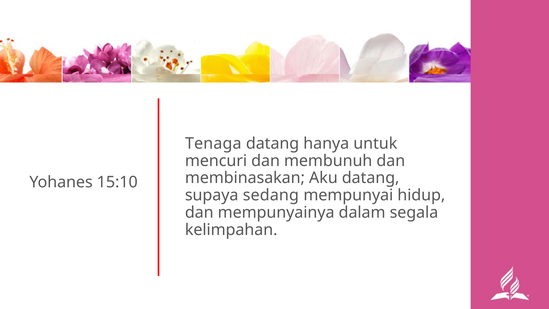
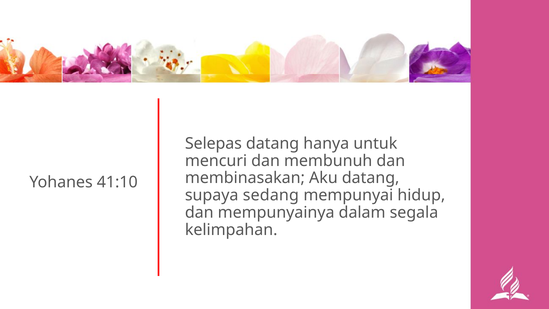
Tenaga: Tenaga -> Selepas (213, 143)
15:10: 15:10 -> 41:10 (117, 182)
